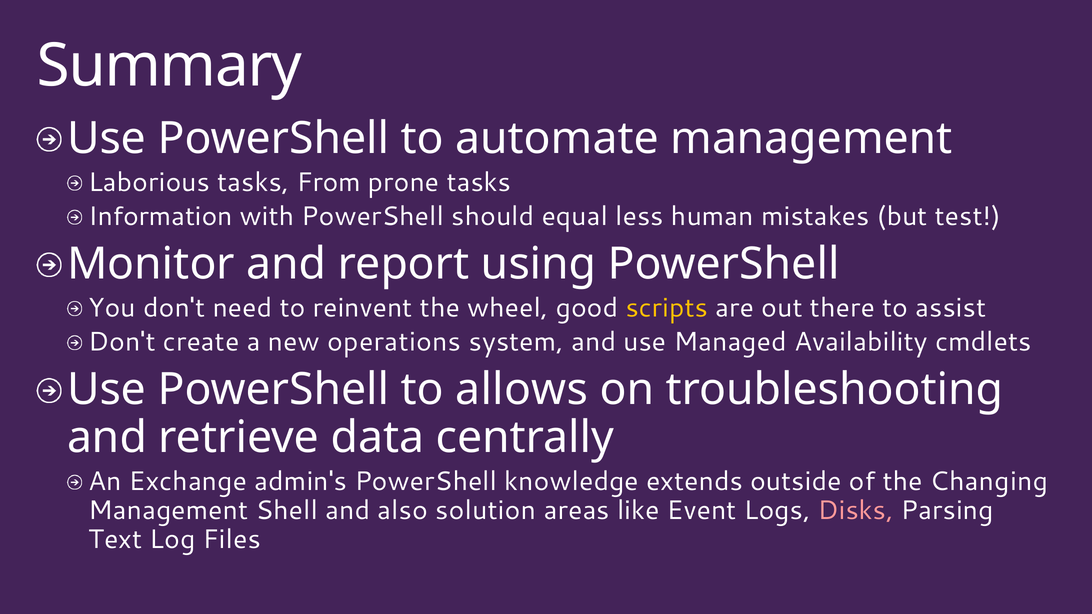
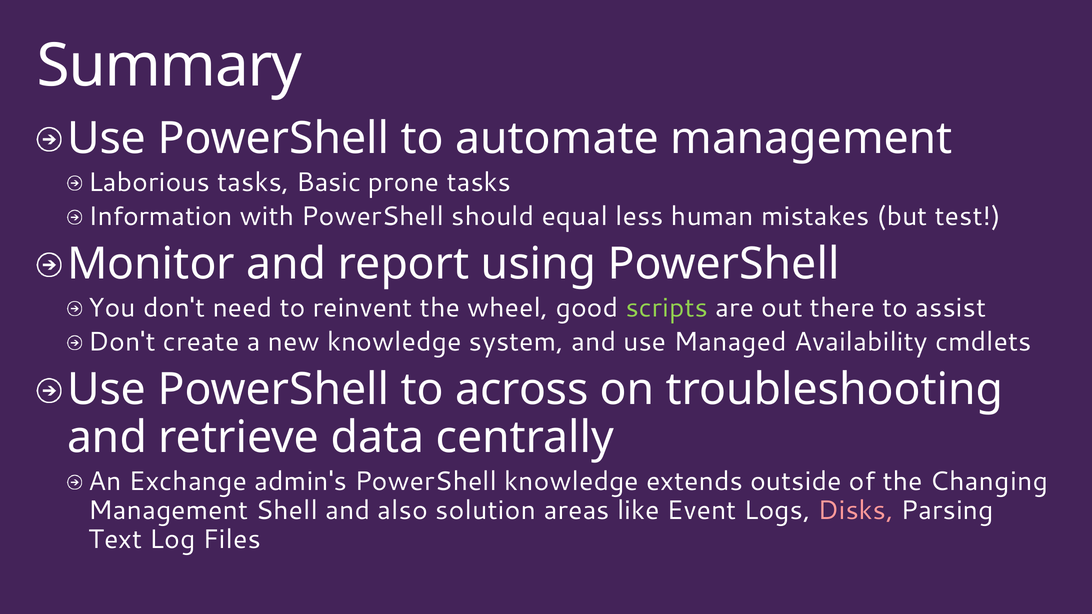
From: From -> Basic (329, 182)
scripts colour: yellow -> light green (667, 308)
new operations: operations -> knowledge (394, 342)
allows: allows -> across (522, 389)
